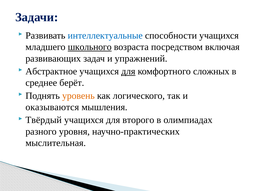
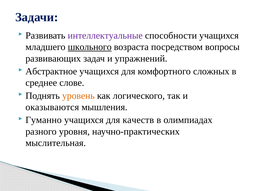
интеллектуальные colour: blue -> purple (105, 36)
включая: включая -> вопросы (222, 47)
для underline: present -> none (128, 71)
берёт: берёт -> слове (72, 83)
Твёрдый: Твёрдый -> Гуманно (44, 120)
второго: второго -> качеств (138, 120)
